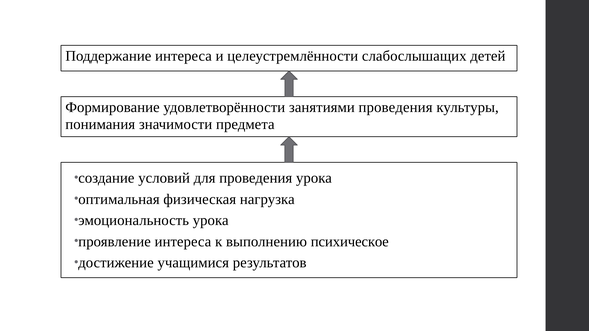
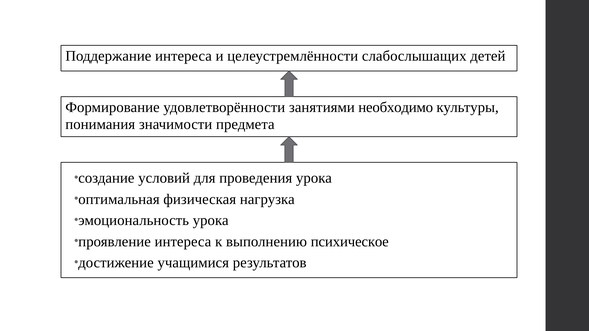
занятиями проведения: проведения -> необходимо (396, 108)
